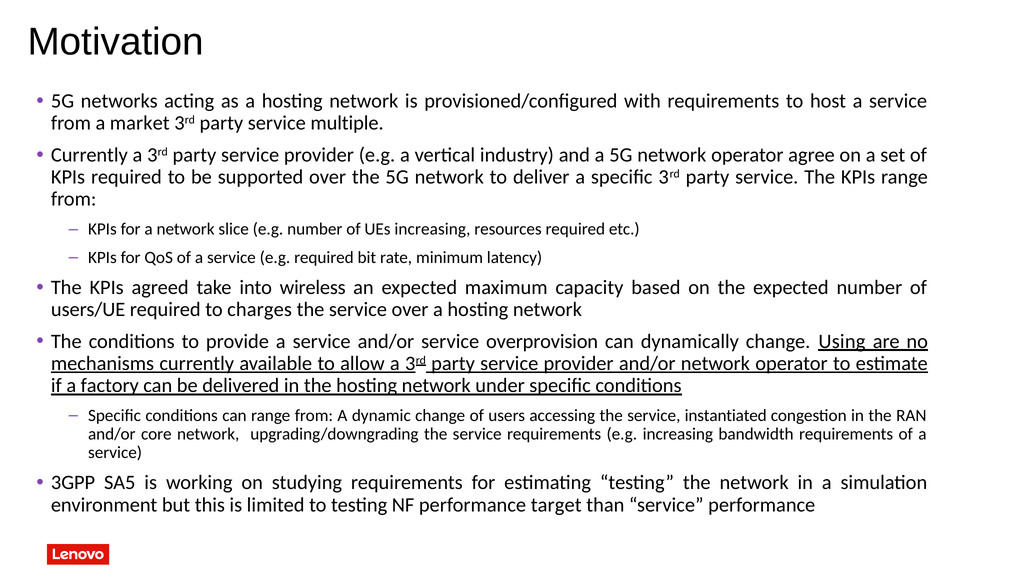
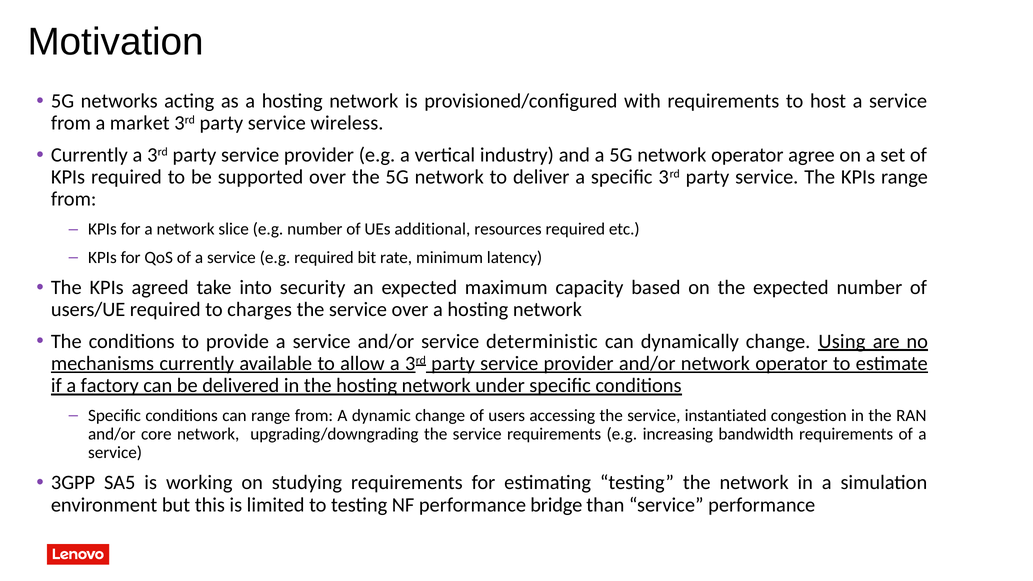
multiple: multiple -> wireless (347, 123)
UEs increasing: increasing -> additional (432, 229)
wireless: wireless -> security (313, 288)
overprovision: overprovision -> deterministic (542, 341)
target: target -> bridge (556, 505)
